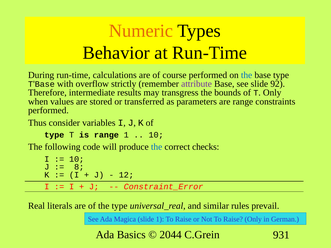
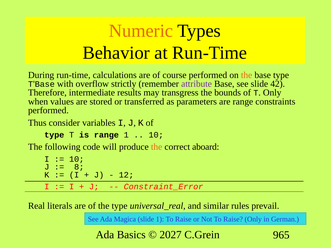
the colour: blue -> orange (247, 75)
92: 92 -> 42 (278, 84)
the colour: blue -> orange (157, 147)
checks: checks -> aboard (206, 147)
2044: 2044 -> 2027 (171, 235)
931: 931 -> 965 (281, 235)
